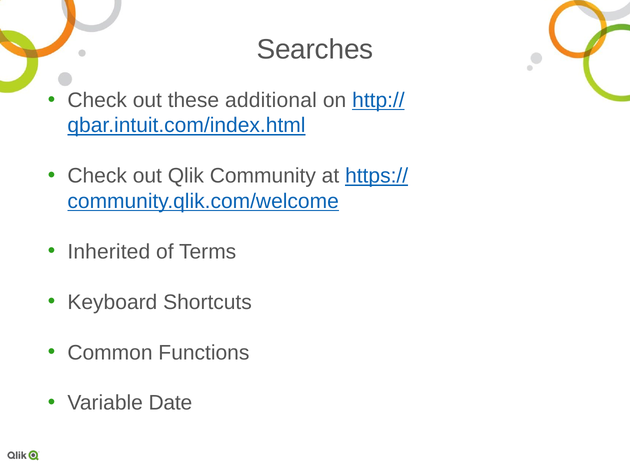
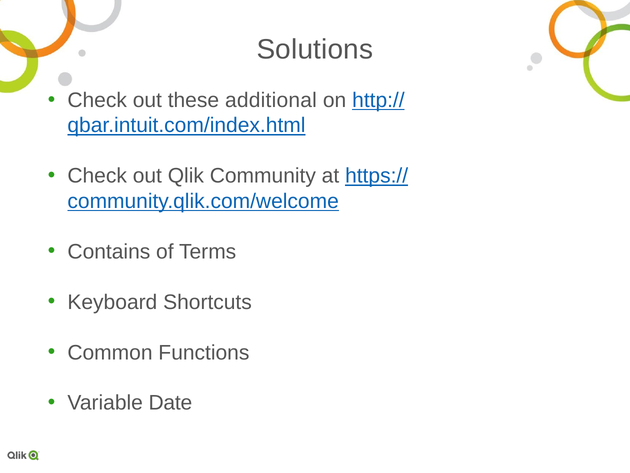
Searches: Searches -> Solutions (315, 49)
Inherited: Inherited -> Contains (109, 251)
